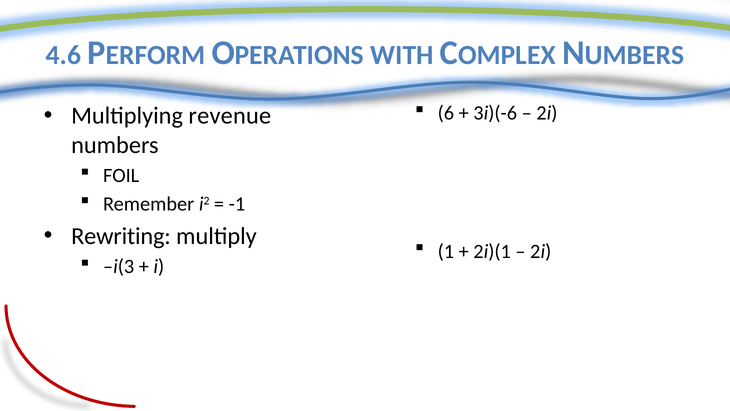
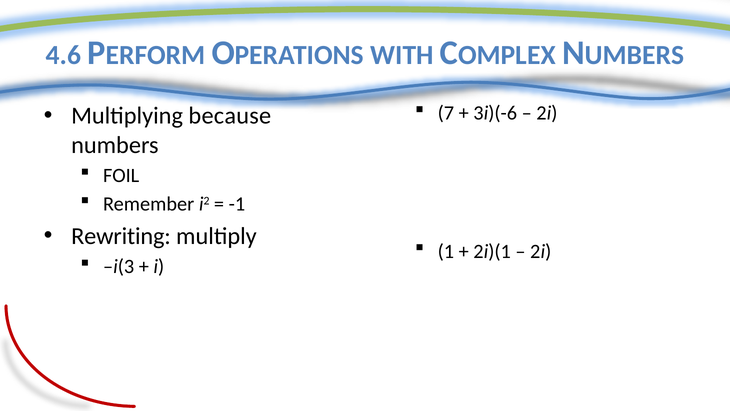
6: 6 -> 7 (446, 113)
revenue: revenue -> because (230, 116)
